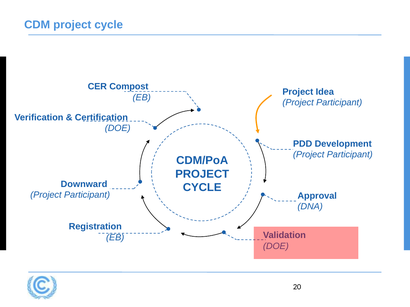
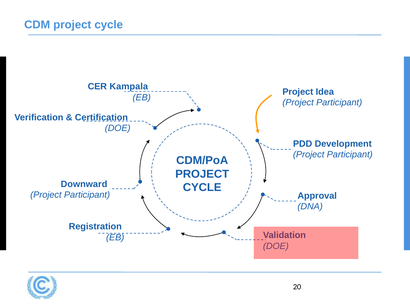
Compost: Compost -> Kampala (129, 87)
